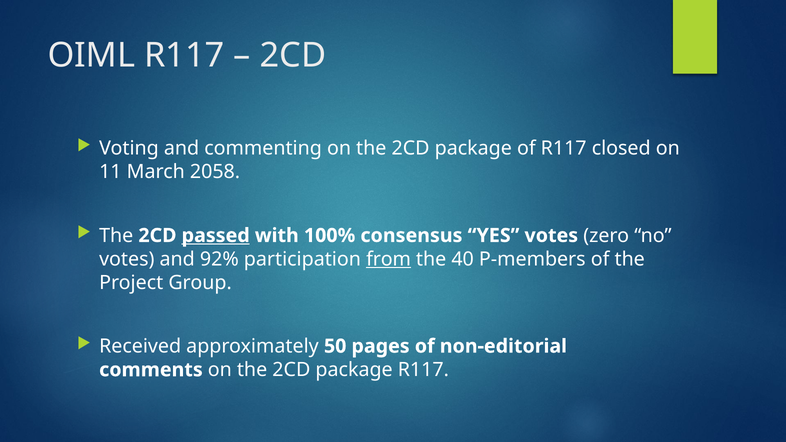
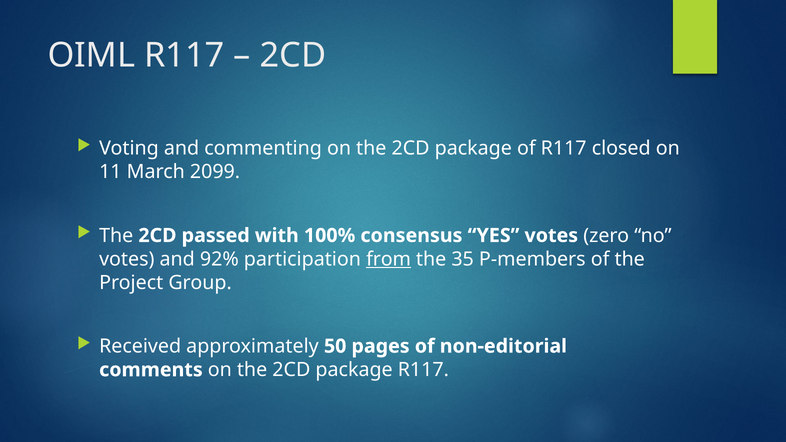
2058: 2058 -> 2099 (215, 172)
passed underline: present -> none (216, 236)
40: 40 -> 35 (463, 259)
